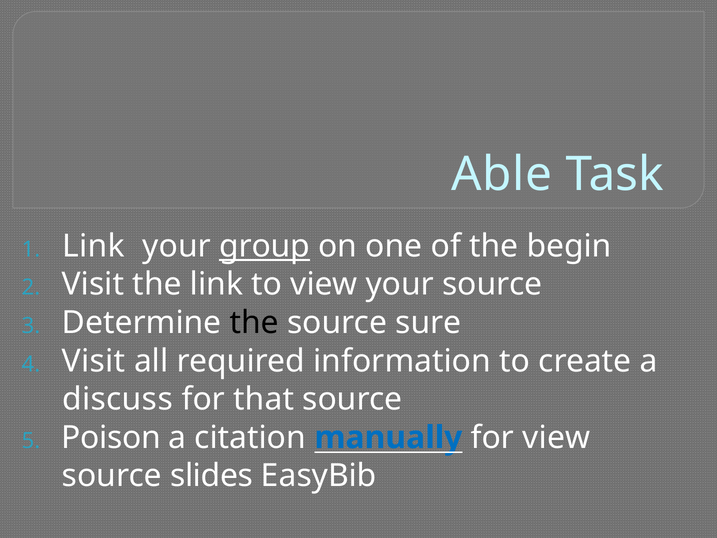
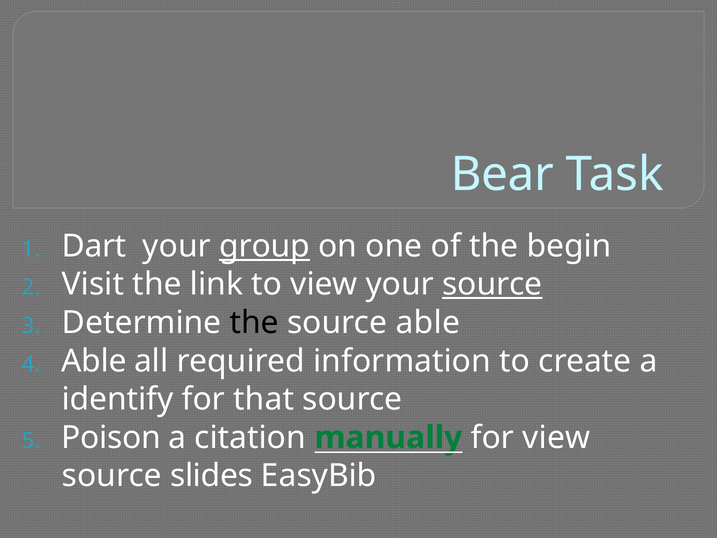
Able: Able -> Bear (502, 174)
Link: Link -> Dart (94, 246)
source underline: none -> present (492, 284)
source sure: sure -> able (428, 323)
Visit: Visit -> Able (94, 361)
discuss: discuss -> identify (118, 399)
manually colour: blue -> green (388, 437)
